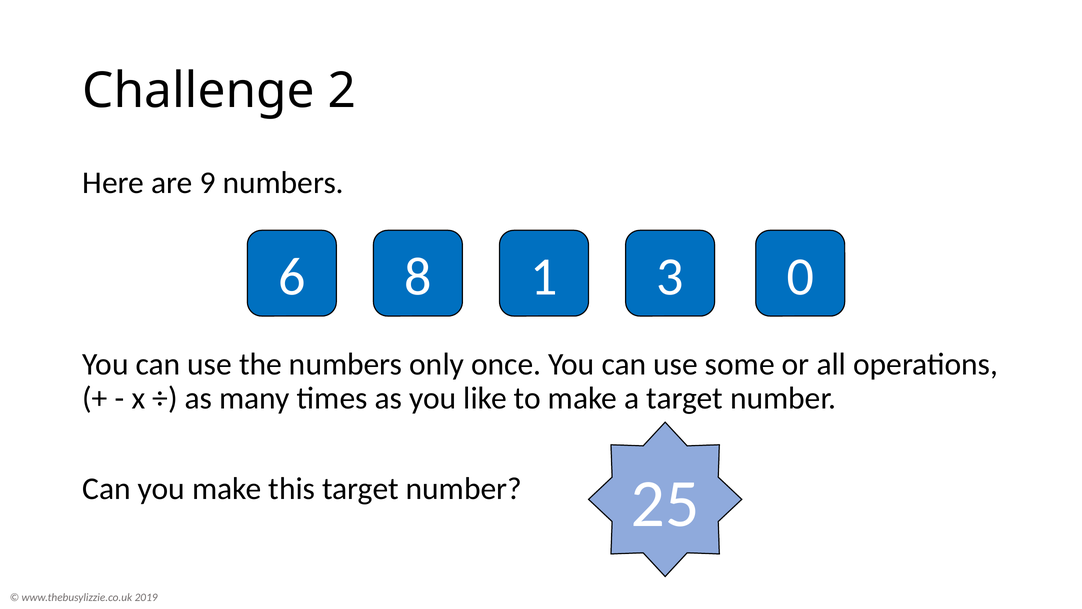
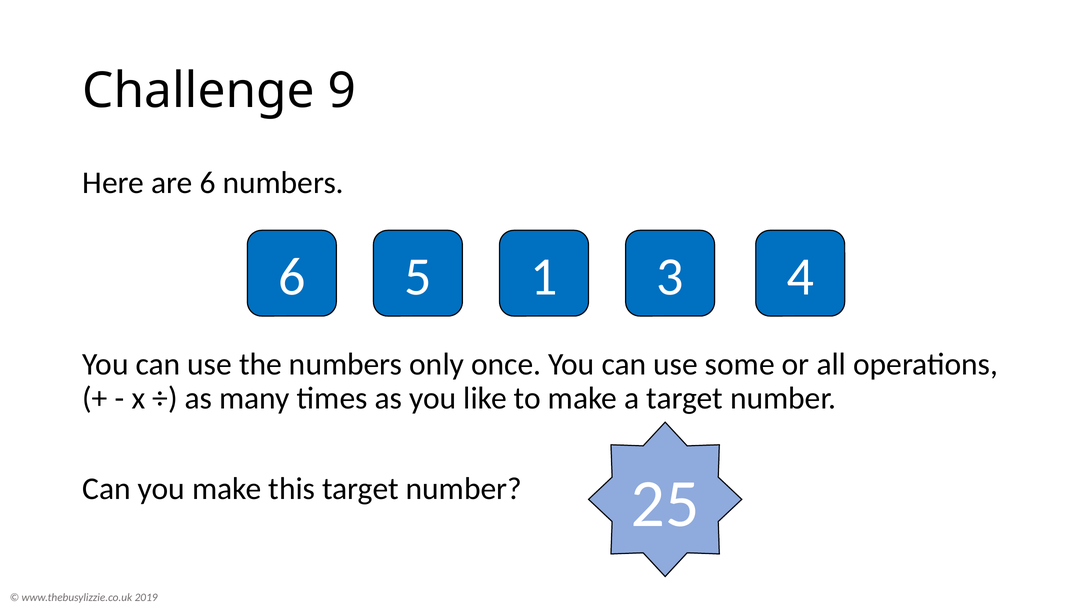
2: 2 -> 9 (342, 91)
are 9: 9 -> 6 (208, 183)
8: 8 -> 5 (418, 277)
0: 0 -> 4 (800, 277)
